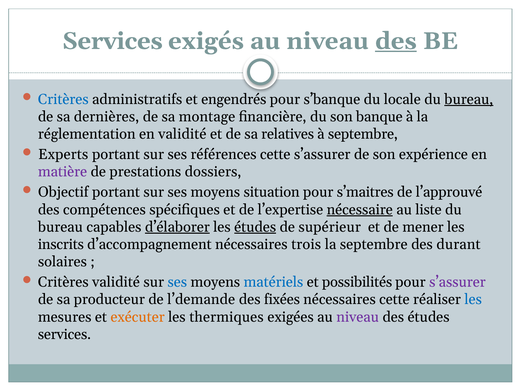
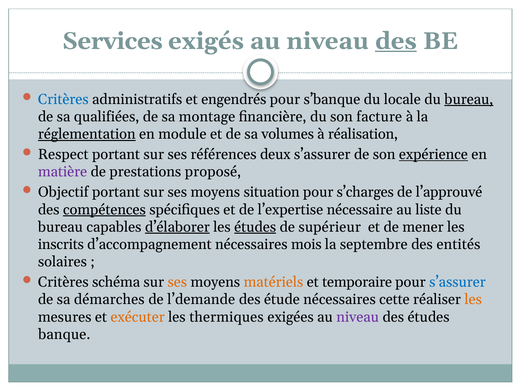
dernières: dernières -> qualifiées (107, 117)
banque: banque -> facture (379, 117)
réglementation underline: none -> present (87, 134)
en validité: validité -> module (182, 134)
relatives: relatives -> volumes (288, 134)
à septembre: septembre -> réalisation (363, 134)
Experts: Experts -> Respect (63, 154)
références cette: cette -> deux (275, 154)
expérience underline: none -> present (433, 154)
dossiers: dossiers -> proposé (213, 172)
s’maitres: s’maitres -> s’charges (365, 192)
compétences underline: none -> present (104, 209)
nécessaire underline: present -> none (360, 209)
trois: trois -> mois (306, 244)
durant: durant -> entités (458, 244)
Critères validité: validité -> schéma (116, 282)
ses colour: blue -> orange (177, 282)
matériels colour: blue -> orange (273, 282)
possibilités: possibilités -> temporaire (357, 282)
s’assurer colour: purple -> blue (457, 282)
producteur: producteur -> démarches (109, 299)
fixées: fixées -> étude (282, 299)
les colour: blue -> orange (473, 299)
services: services -> banque (64, 334)
